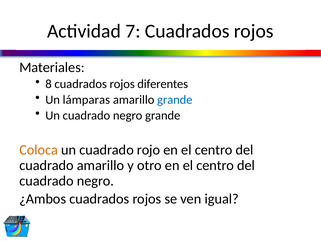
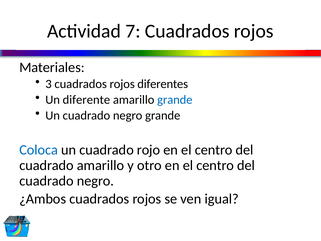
8: 8 -> 3 (49, 84)
lámparas: lámparas -> diferente (86, 100)
Coloca colour: orange -> blue (39, 150)
